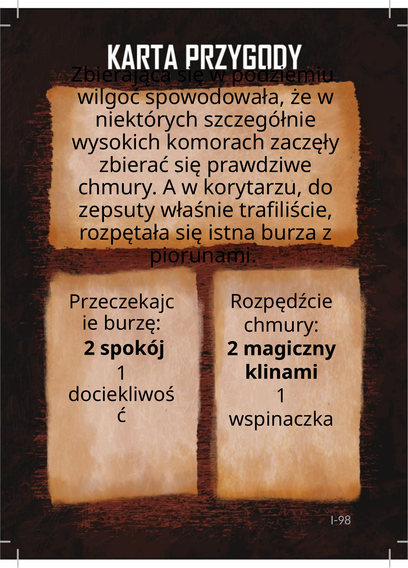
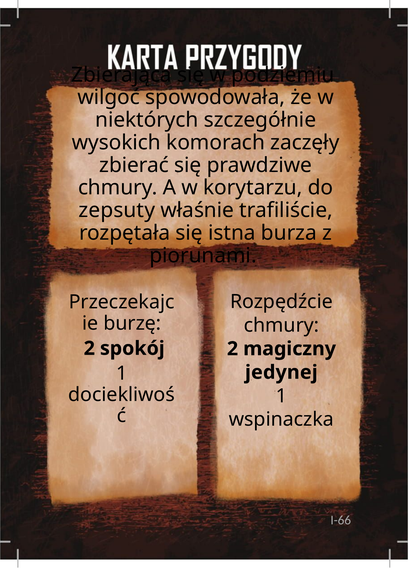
klinami: klinami -> jedynej (281, 372)
I-98: I-98 -> I-66 (341, 520)
